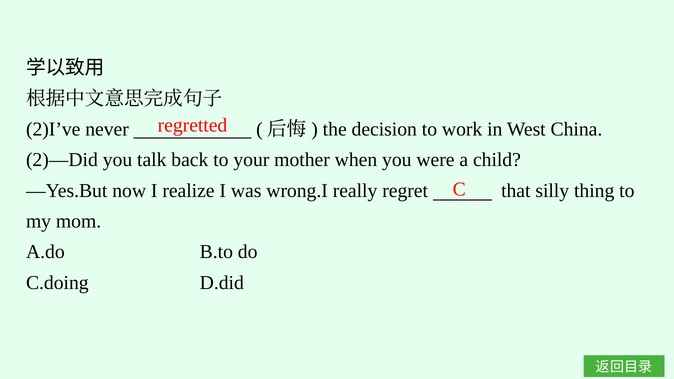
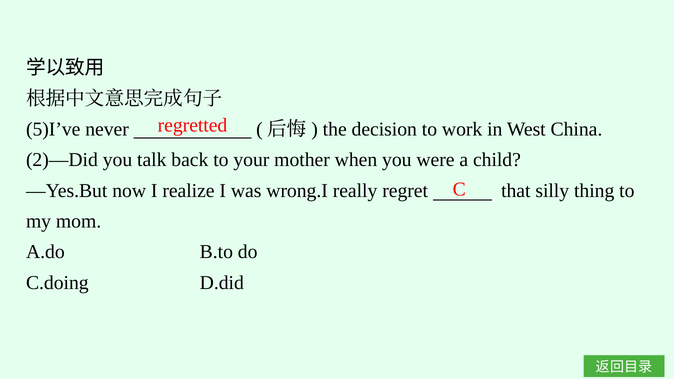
2)I’ve: 2)I’ve -> 5)I’ve (53, 129)
